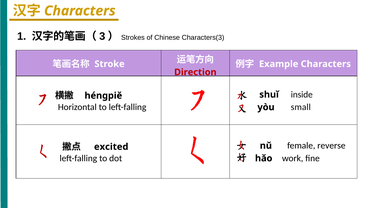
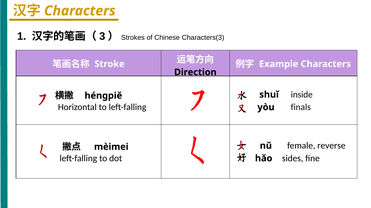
Direction colour: red -> black (195, 72)
small: small -> finals (301, 108)
excited: excited -> mèimei (111, 147)
work: work -> sides (293, 159)
